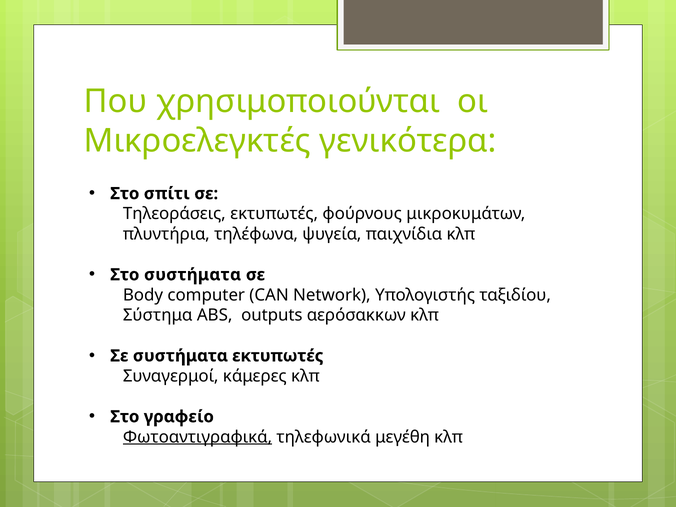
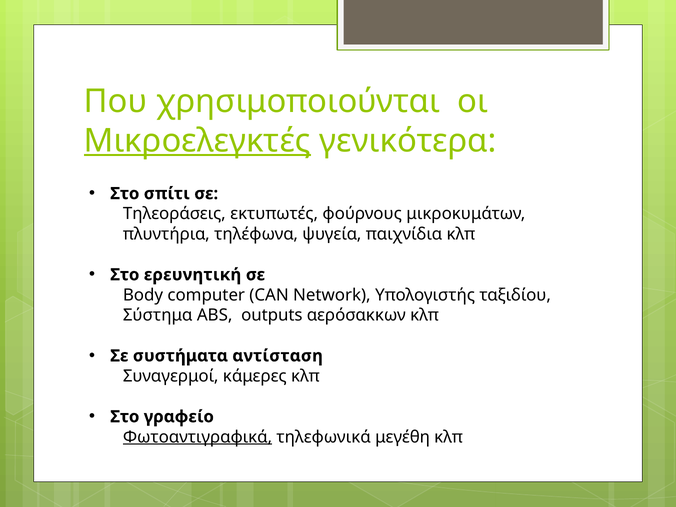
Μικροελεγκτές underline: none -> present (197, 141)
Στο συστήματα: συστήματα -> ερευνητική (193, 275)
συστήματα εκτυπωτές: εκτυπωτές -> αντίσταση (278, 356)
